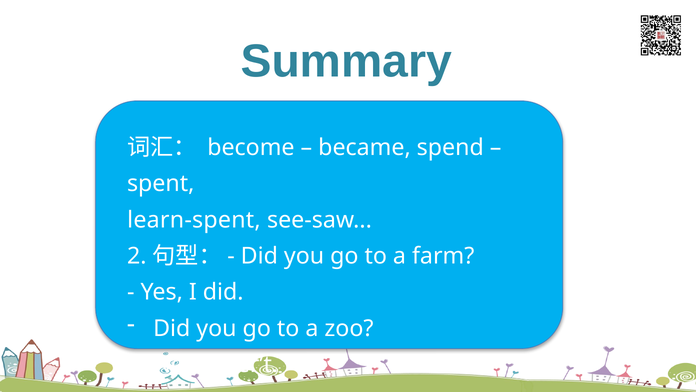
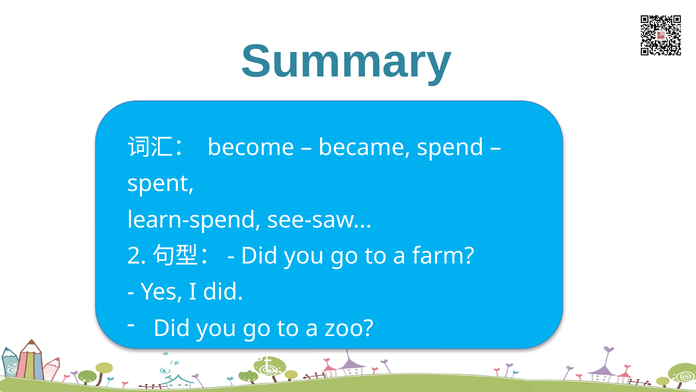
learn-spent: learn-spent -> learn-spend (194, 220)
